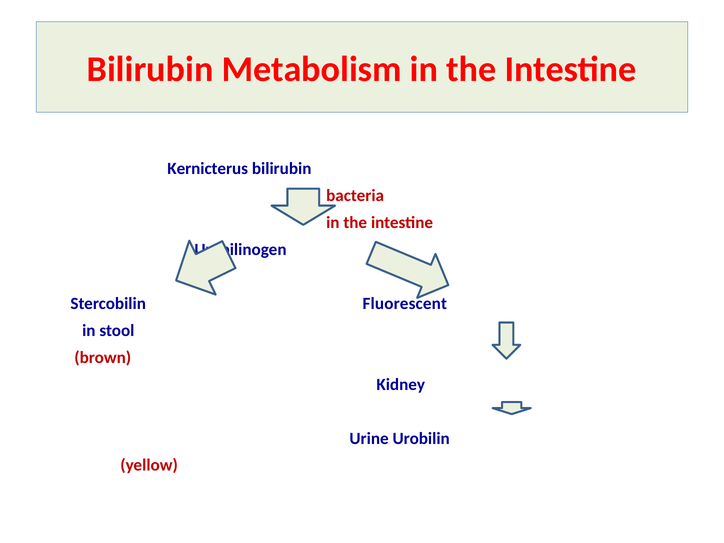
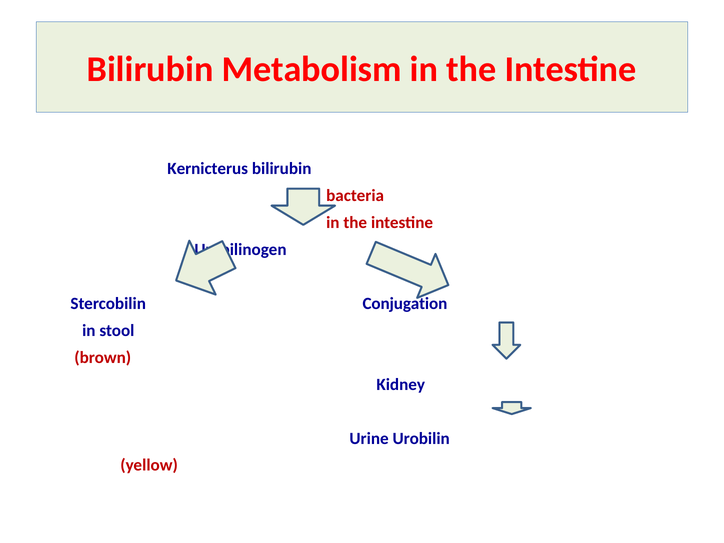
Fluorescent: Fluorescent -> Conjugation (405, 304)
